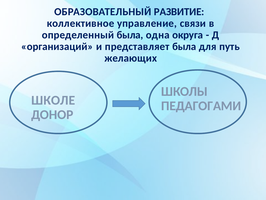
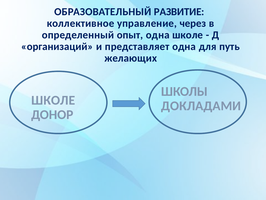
связи: связи -> через (193, 23)
определенный была: была -> опыт (130, 35)
одна округа: округа -> школе (188, 35)
представляет была: была -> одна (184, 47)
ПЕДАГОГАМИ: ПЕДАГОГАМИ -> ДОКЛАДАМИ (201, 106)
